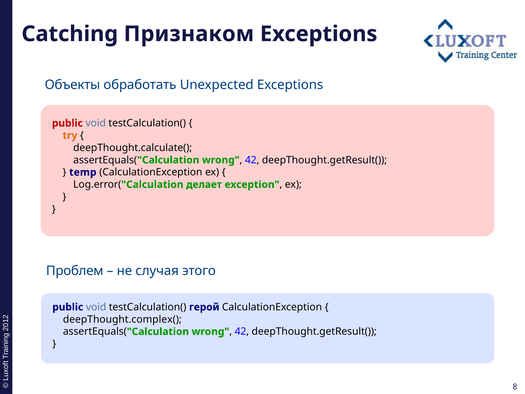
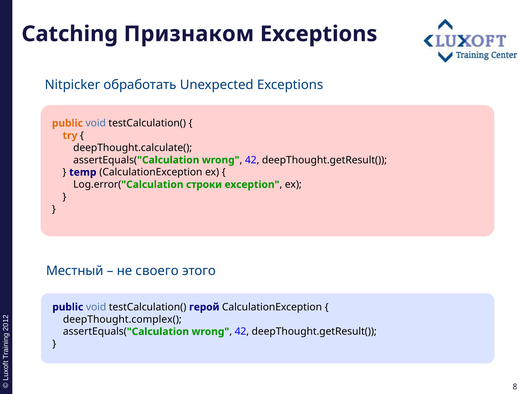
Объекты: Объекты -> Nitpicker (72, 85)
public colour: red -> orange (67, 123)
делает: делает -> строки (204, 184)
Проблем: Проблем -> Местный (75, 271)
случая: случая -> своего (157, 271)
